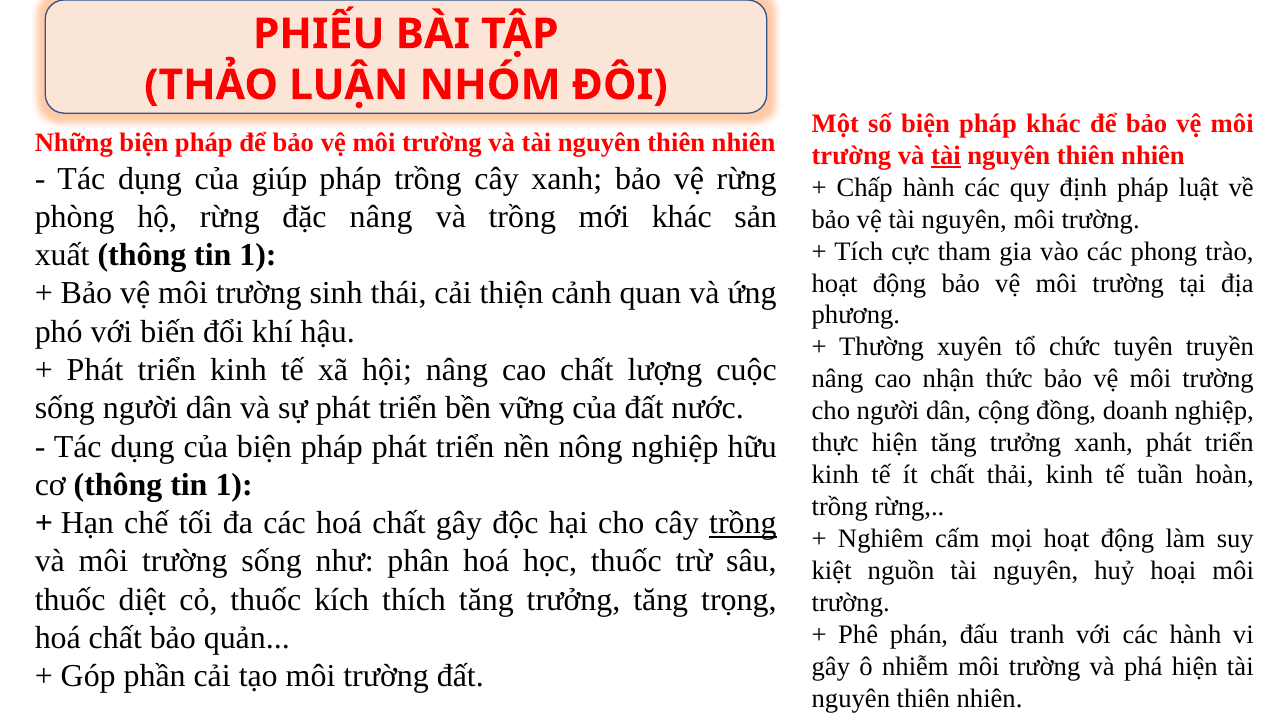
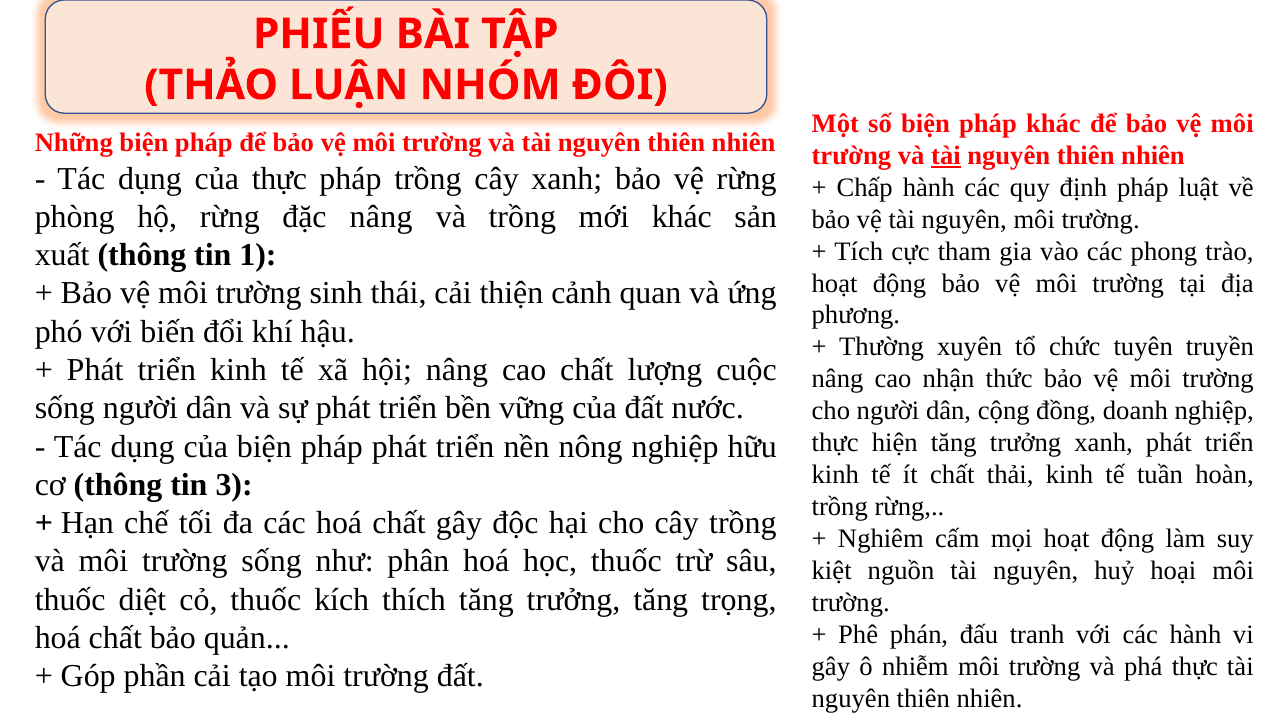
của giúp: giúp -> thực (279, 179)
cơ thông tin 1: 1 -> 3 (234, 485)
trồng underline: present -> none (743, 523)
phá hiện: hiện -> thực (1195, 667)
